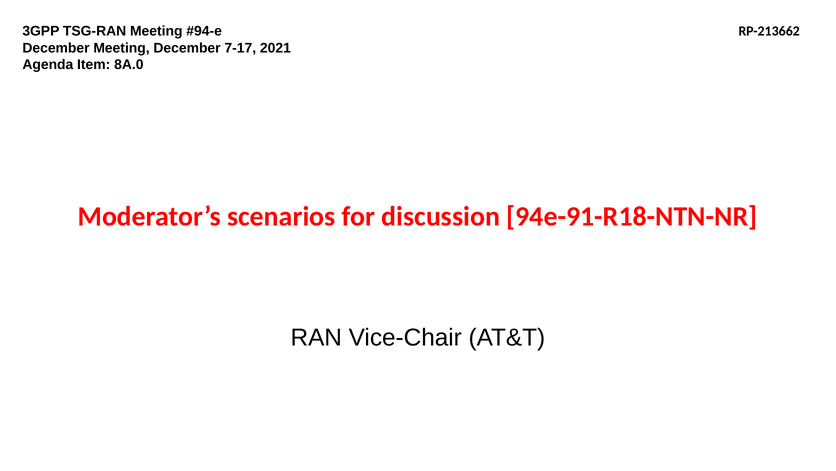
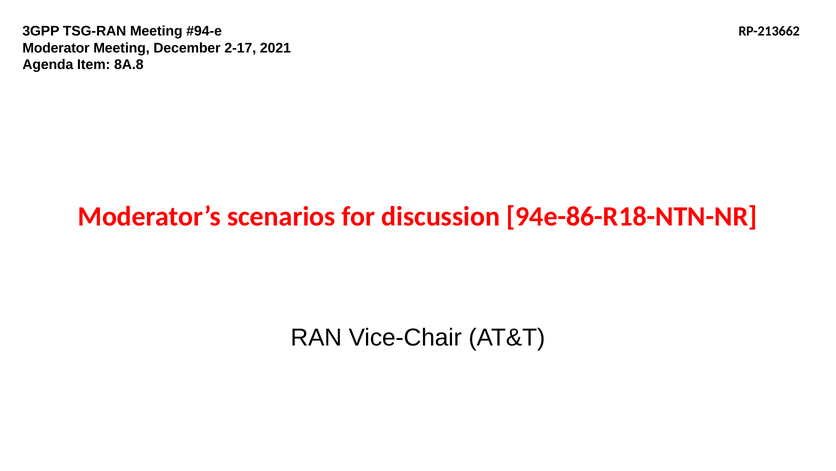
December: December -> Moderator (56, 48)
7-17: 7-17 -> 2-17 (240, 48)
8A.0: 8A.0 -> 8A.8 (129, 65)
94e-91-R18-NTN-NR: 94e-91-R18-NTN-NR -> 94e-86-R18-NTN-NR (632, 216)
